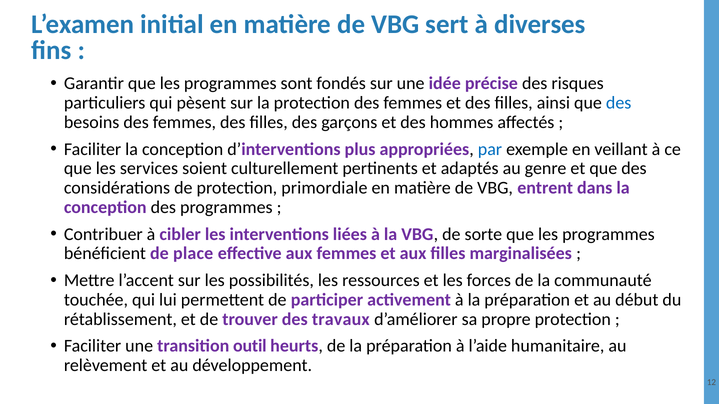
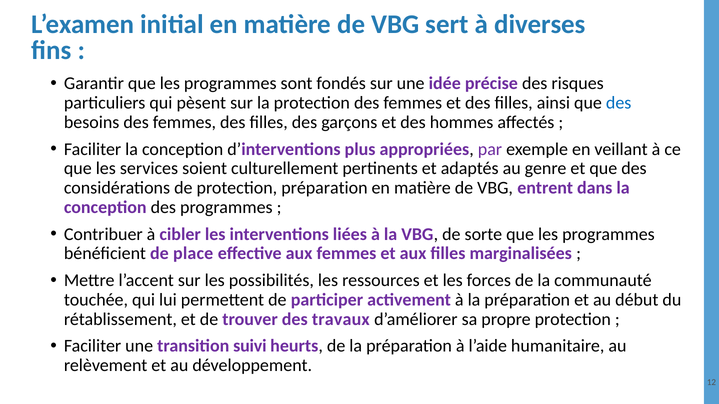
par colour: blue -> purple (490, 149)
protection primordiale: primordiale -> préparation (324, 188)
outil: outil -> suivi (250, 346)
